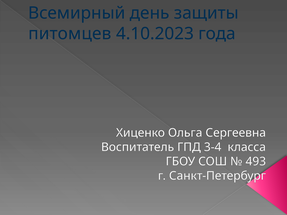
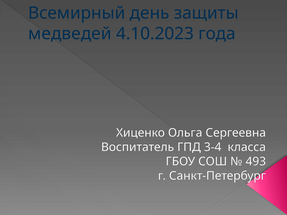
питомцев: питомцев -> медведей (70, 34)
